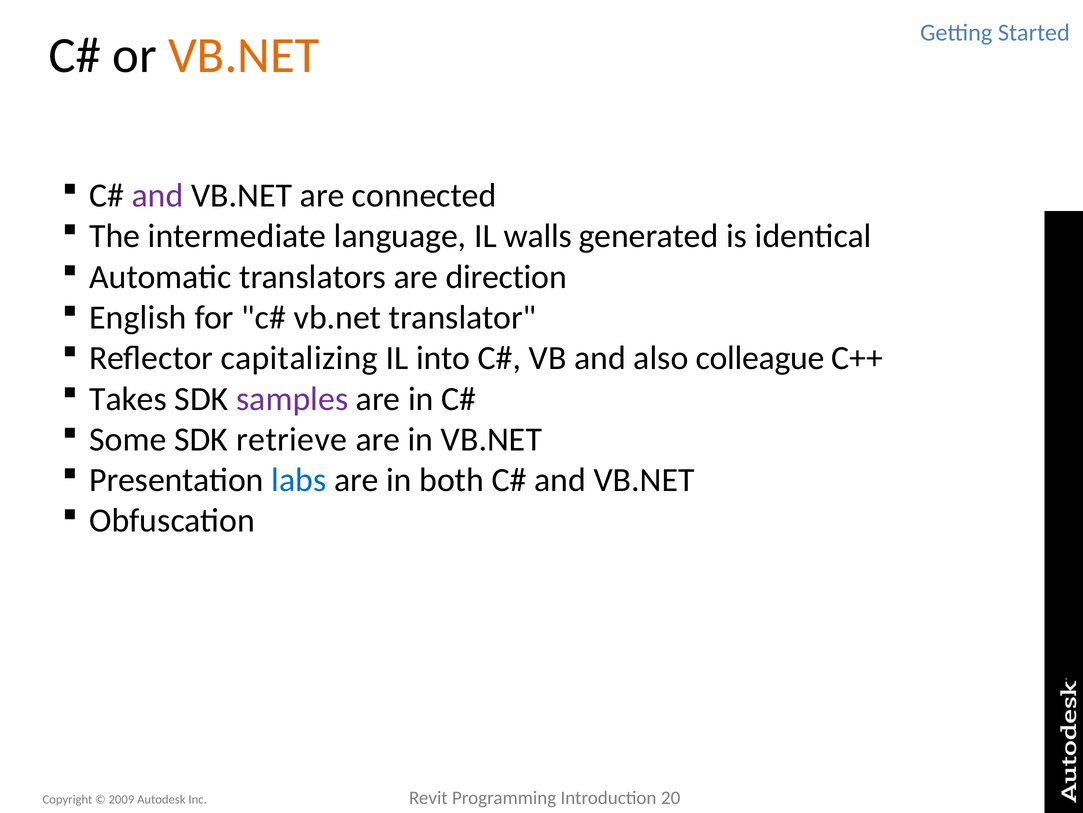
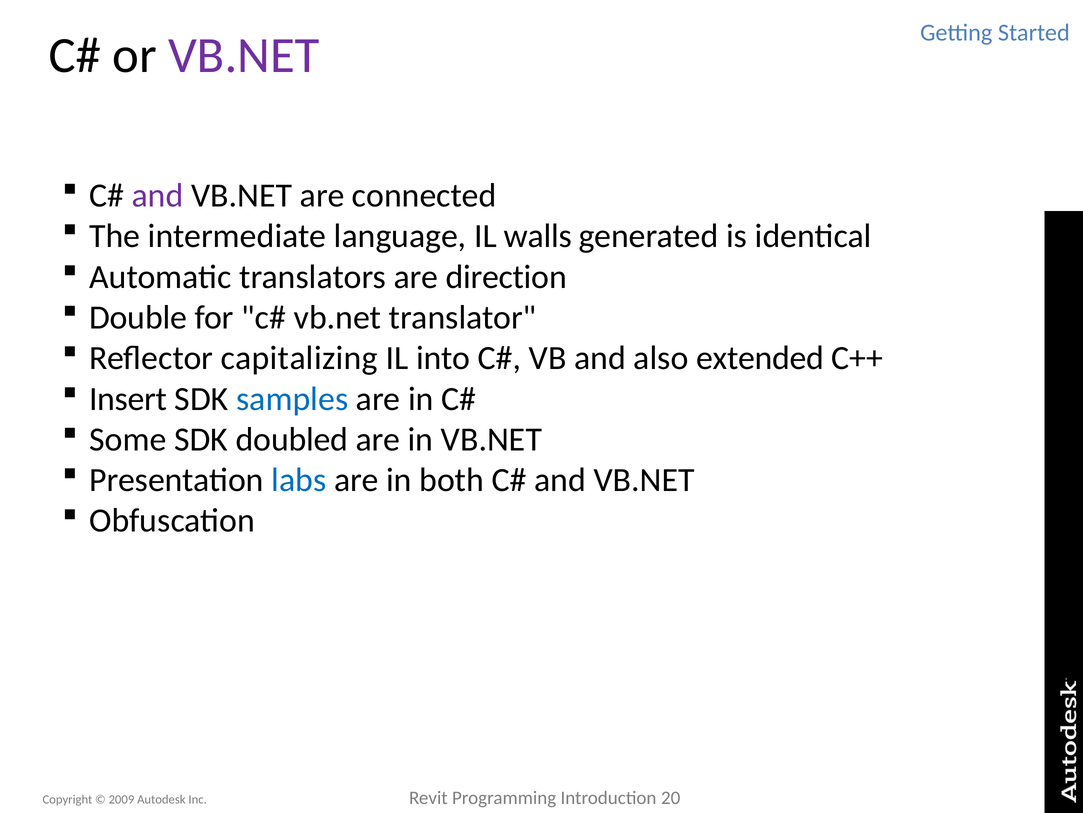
VB.NET colour: orange -> purple (244, 56)
English: English -> Double (138, 317)
colleague: colleague -> extended (760, 358)
Takes: Takes -> Insert (128, 399)
samples colour: purple -> blue (292, 399)
retrieve: retrieve -> doubled (292, 439)
